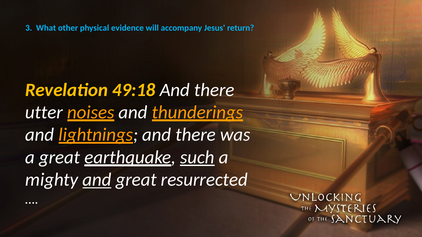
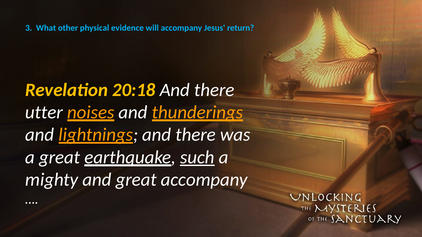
49:18: 49:18 -> 20:18 (134, 90)
and underline: present -> none (97, 180)
great resurrected: resurrected -> accompany (204, 180)
